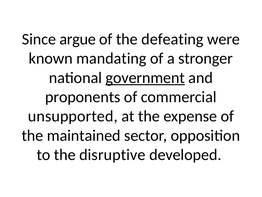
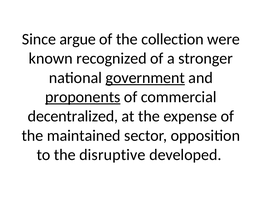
defeating: defeating -> collection (173, 39)
mandating: mandating -> recognized (111, 58)
proponents underline: none -> present (83, 97)
unsupported: unsupported -> decentralized (73, 116)
